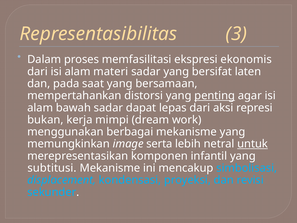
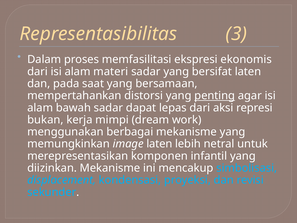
image serta: serta -> laten (159, 144)
untuk underline: present -> none (253, 144)
subtitusi: subtitusi -> diizinkan (52, 168)
